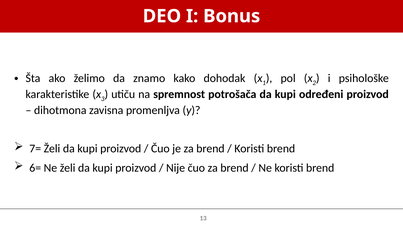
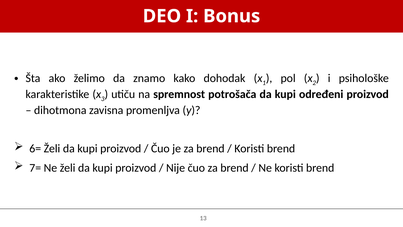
7=: 7= -> 6= (35, 148)
6=: 6= -> 7= (35, 168)
